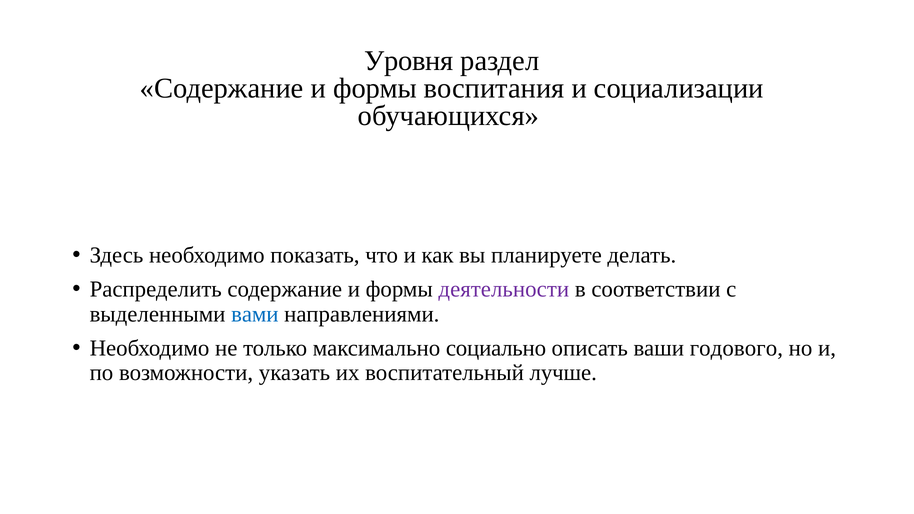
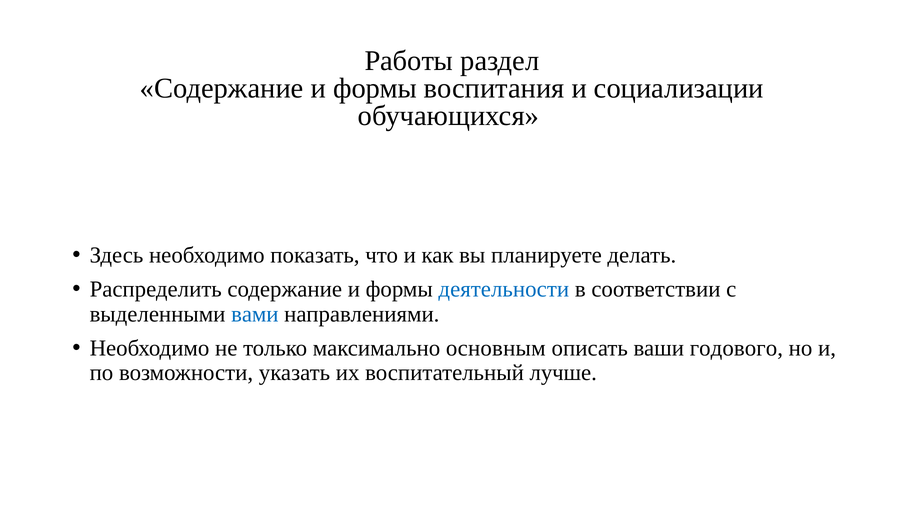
Уровня: Уровня -> Работы (409, 61)
деятельности colour: purple -> blue (504, 289)
социально: социально -> основным (496, 348)
